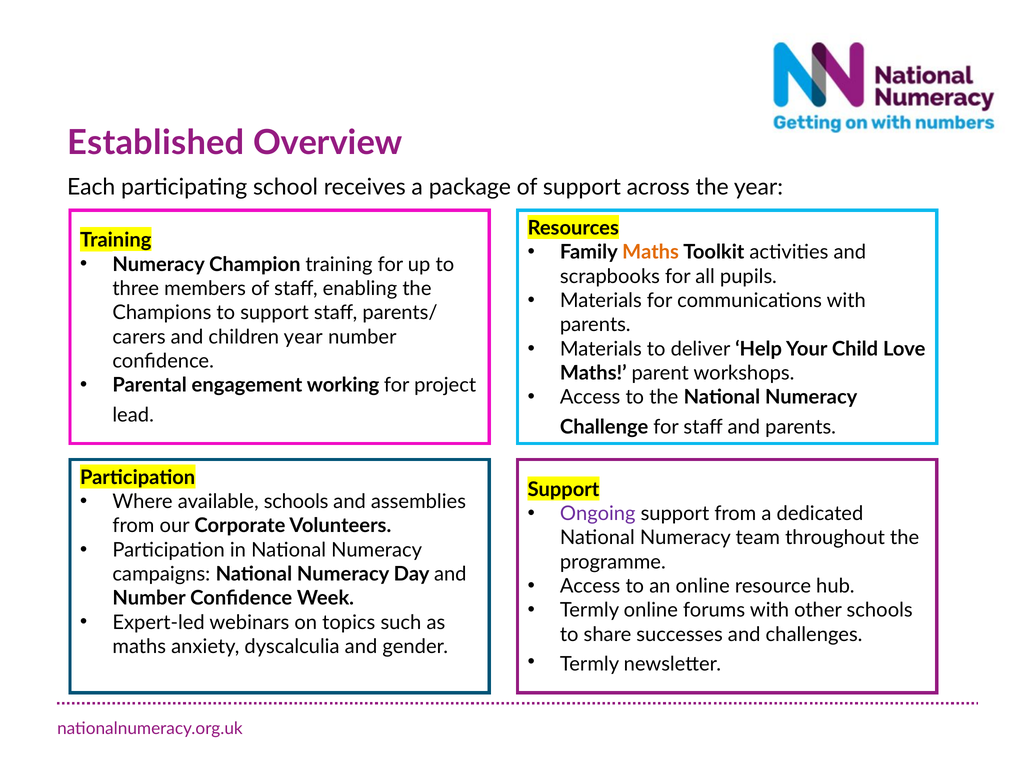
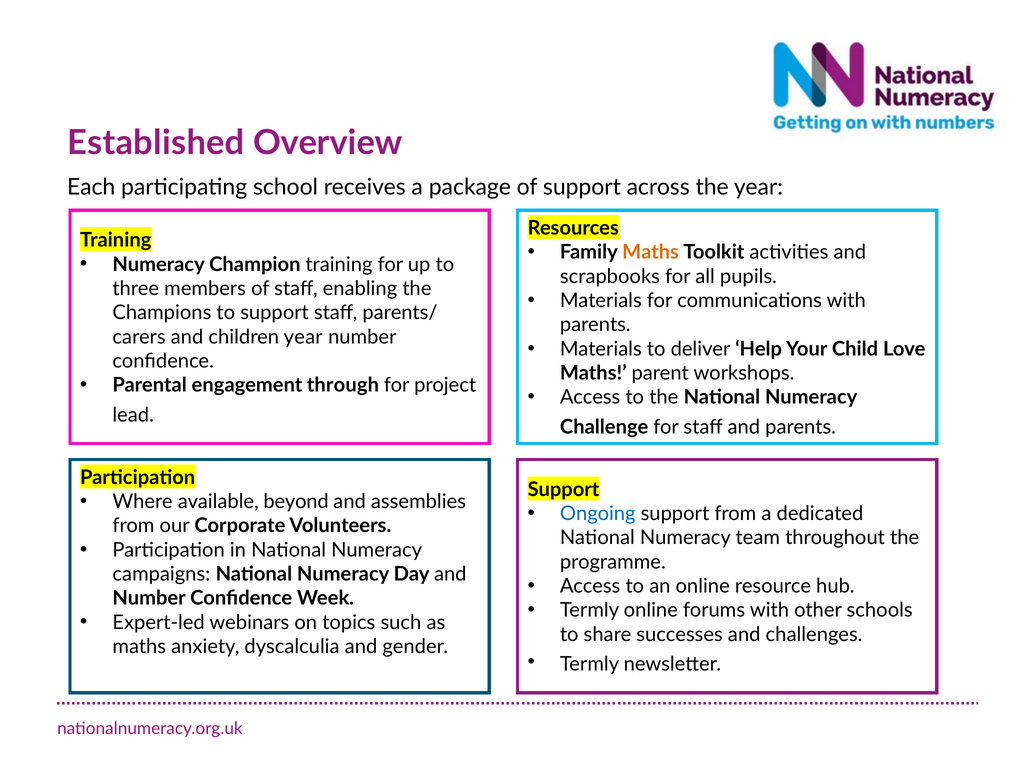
working: working -> through (343, 385)
available schools: schools -> beyond (296, 502)
Ongoing colour: purple -> blue (598, 514)
